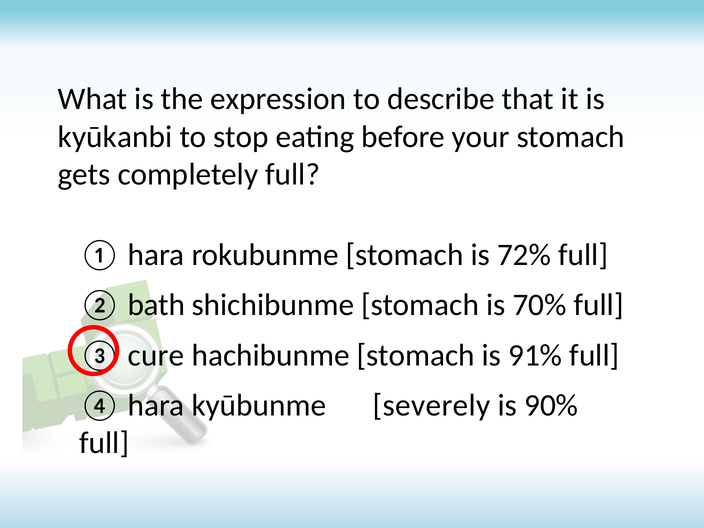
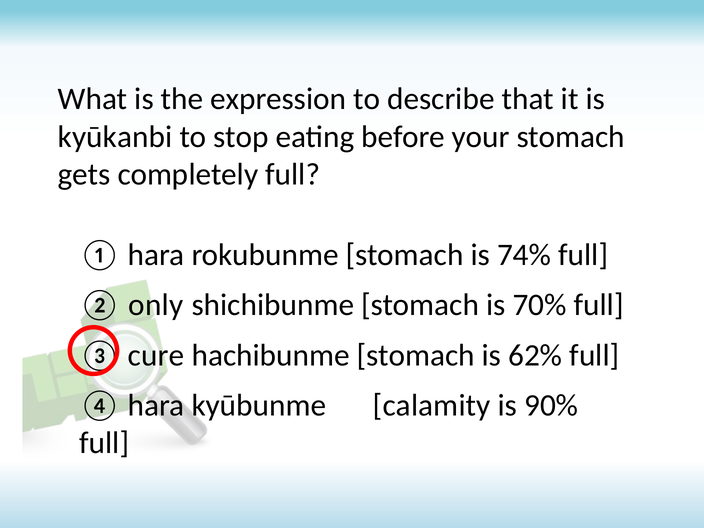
72%: 72% -> 74% (524, 255)
bath: bath -> only (156, 305)
91%: 91% -> 62% (535, 355)
severely: severely -> calamity (432, 406)
